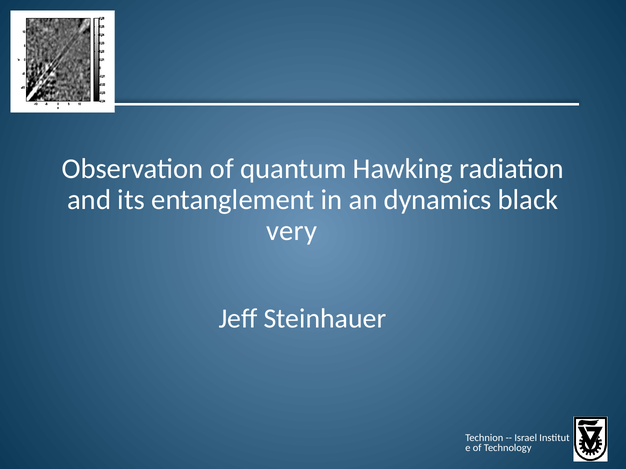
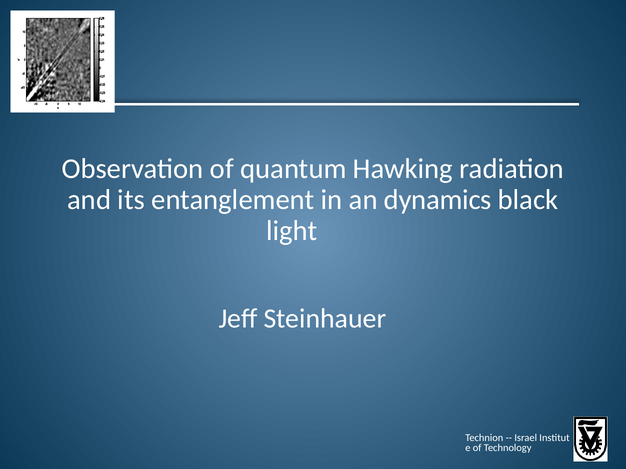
very: very -> light (292, 231)
